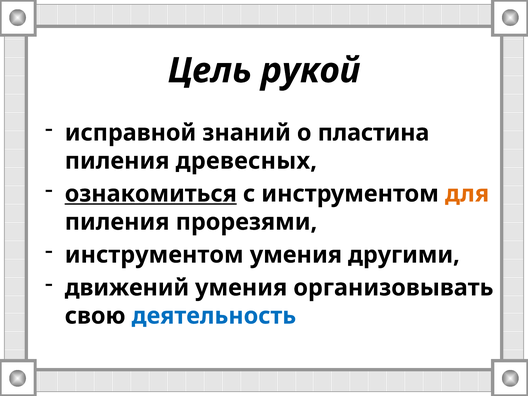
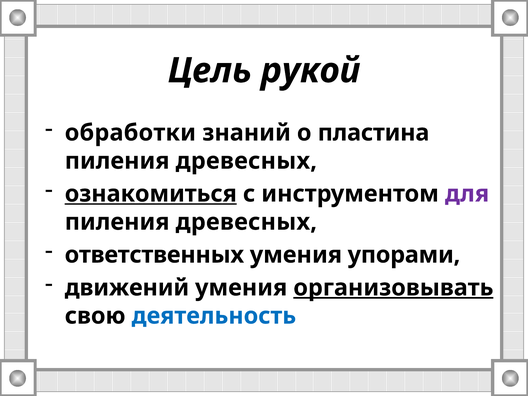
исправной: исправной -> обработки (130, 133)
для colour: orange -> purple (467, 194)
прорезями: прорезями -> древесных (246, 222)
инструментом: инструментом -> ответственных (154, 255)
другими: другими -> упорами (404, 255)
организовывать underline: none -> present (393, 288)
